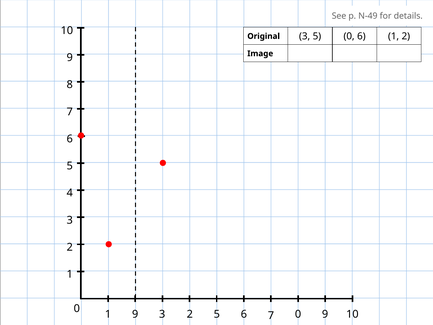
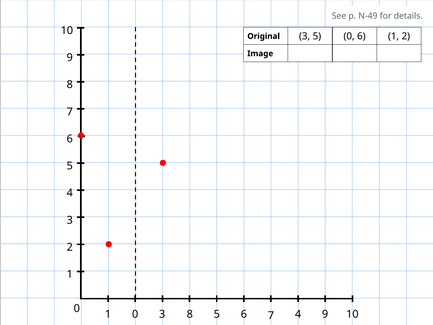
1 9: 9 -> 0 (135, 314)
3 2: 2 -> 8 (190, 314)
7 0: 0 -> 4 (298, 314)
